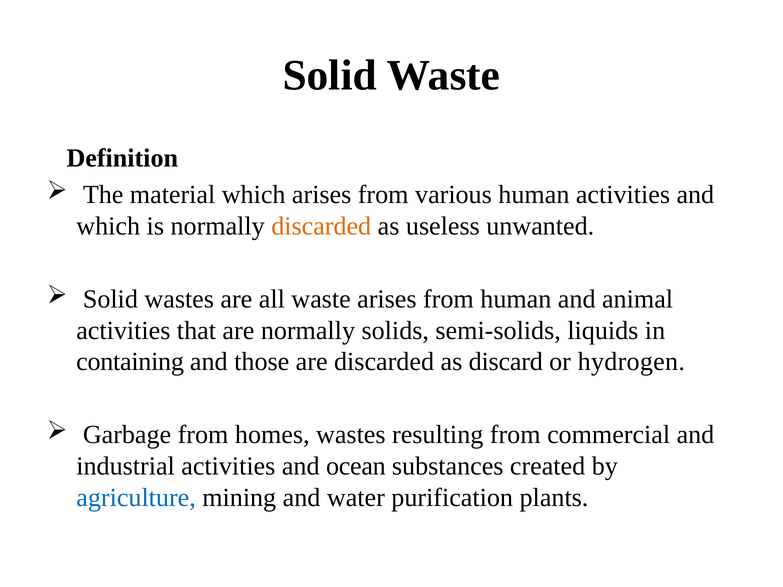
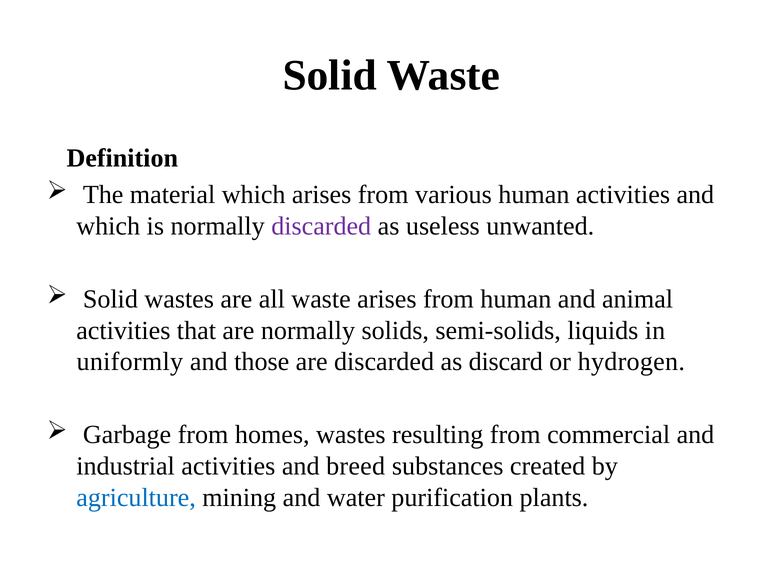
discarded colour: orange -> purple (321, 226)
containing: containing -> uniformly (130, 362)
ocean: ocean -> breed (356, 466)
